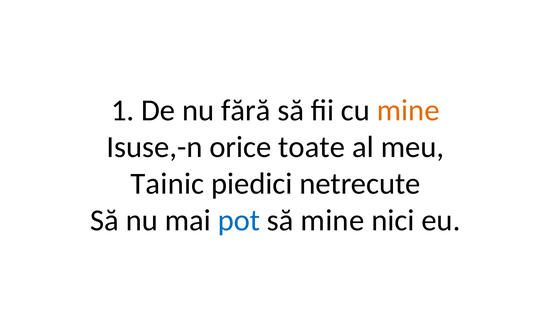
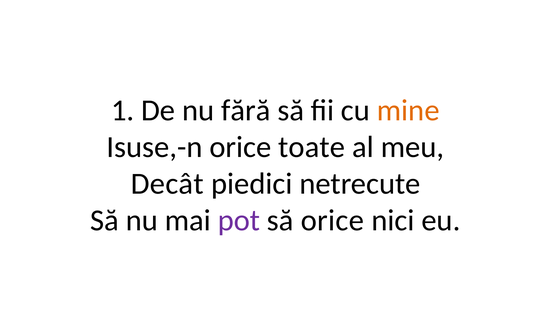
Tainic: Tainic -> Decât (167, 184)
pot colour: blue -> purple (239, 220)
să mine: mine -> orice (332, 220)
